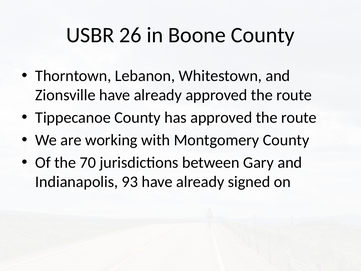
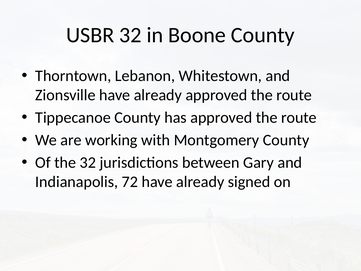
USBR 26: 26 -> 32 (130, 35)
the 70: 70 -> 32 (88, 162)
93: 93 -> 72 (130, 182)
